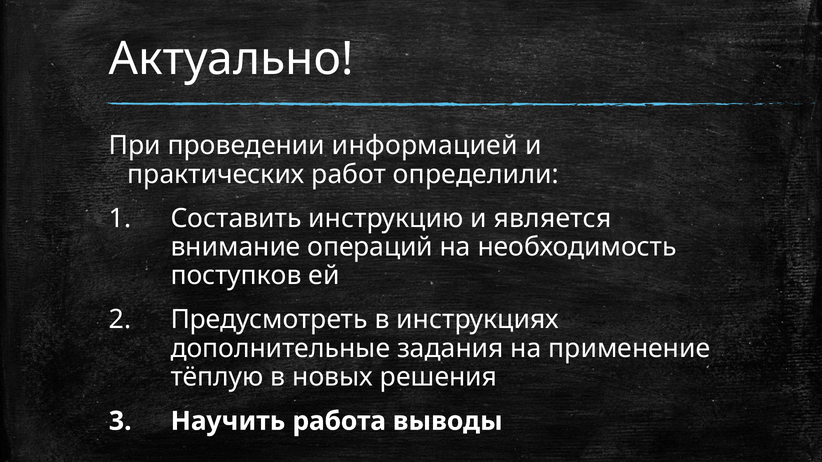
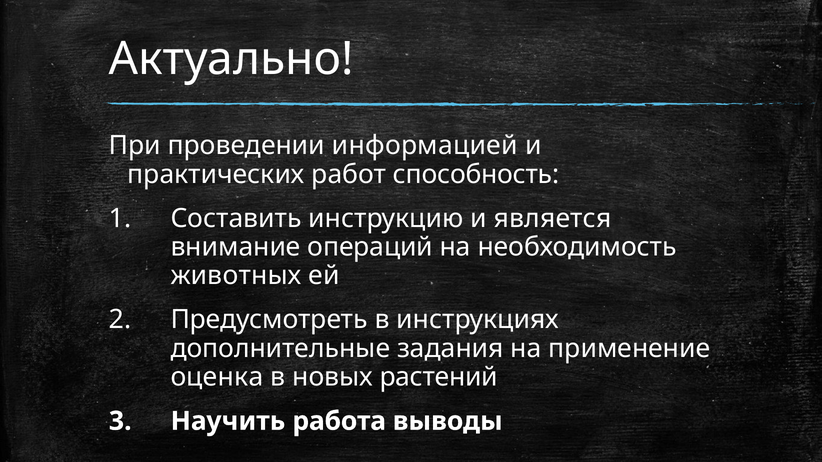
определили: определили -> способность (476, 174)
поступков: поступков -> животных (236, 276)
тёплую: тёплую -> оценка (217, 377)
решения: решения -> растений (439, 377)
